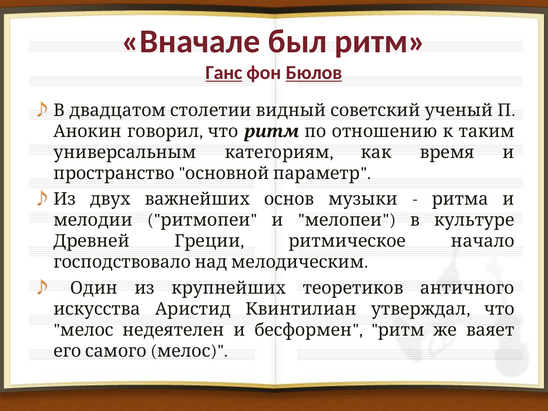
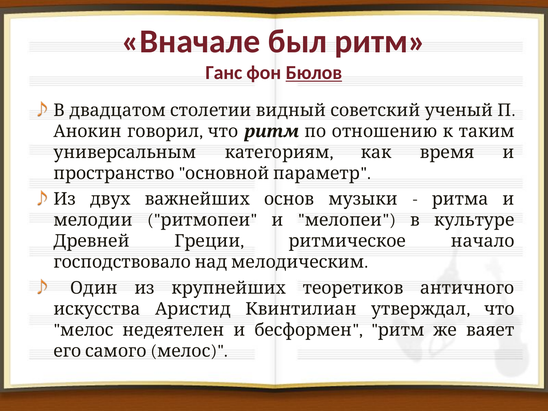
Ганс underline: present -> none (224, 73)
